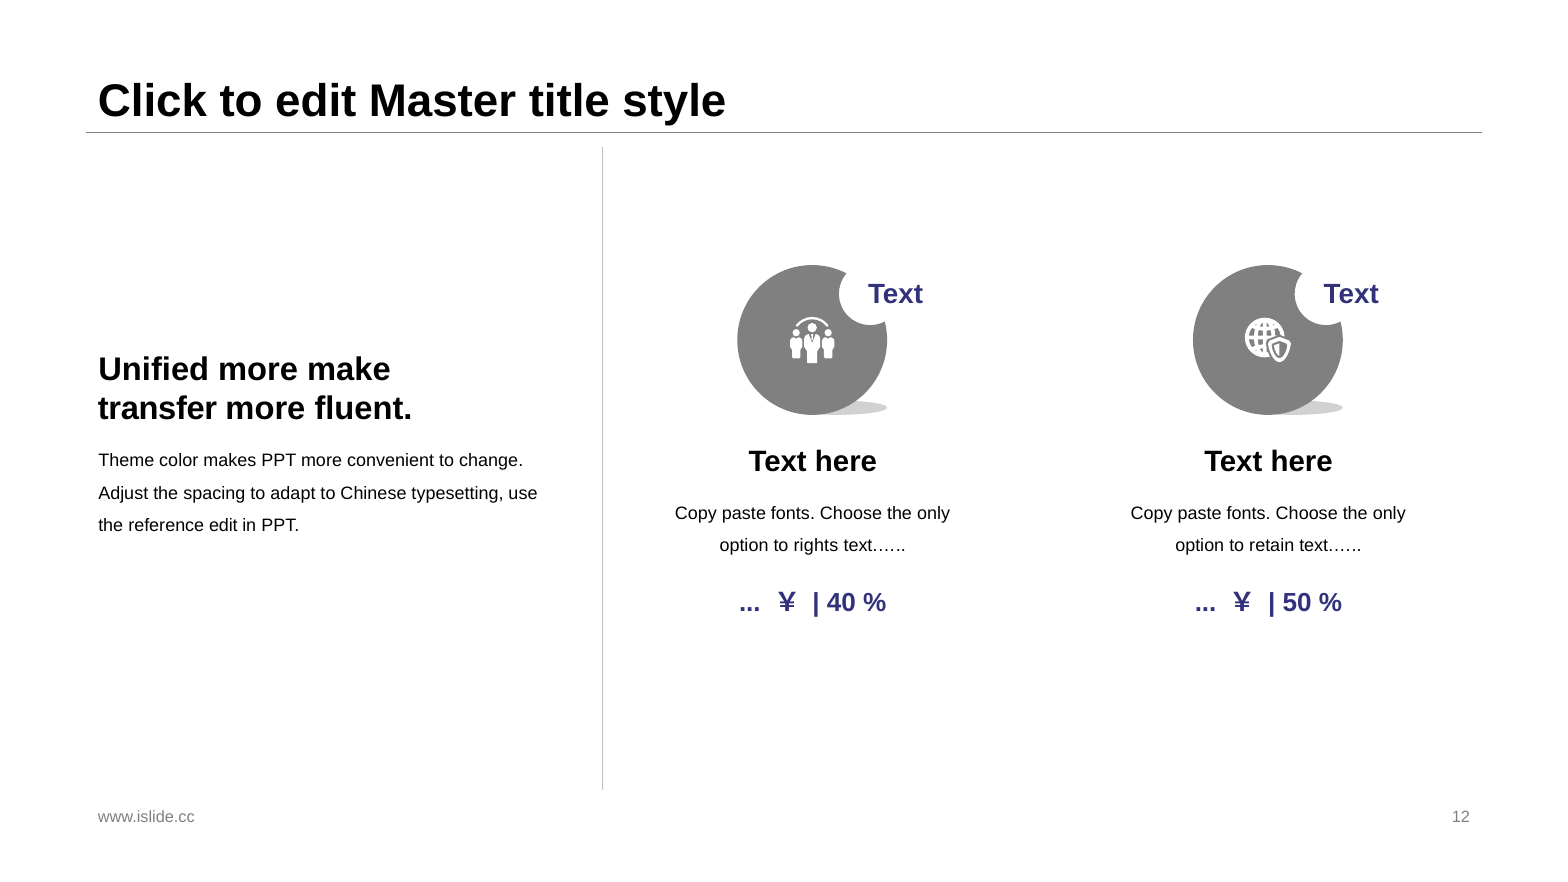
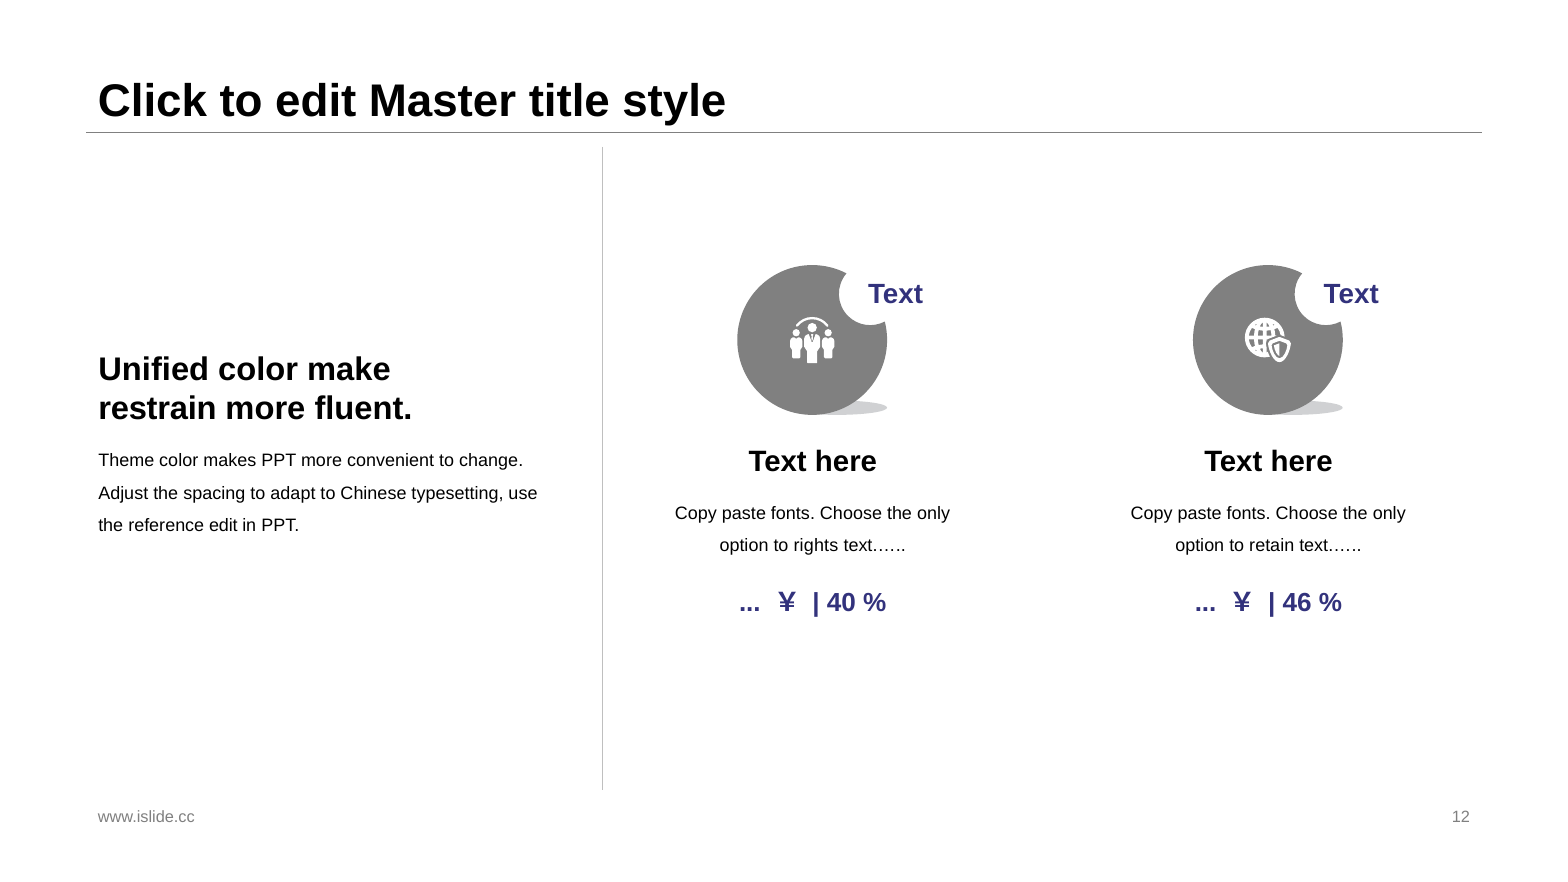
Unified more: more -> color (258, 370)
transfer: transfer -> restrain (157, 409)
50: 50 -> 46 (1297, 603)
